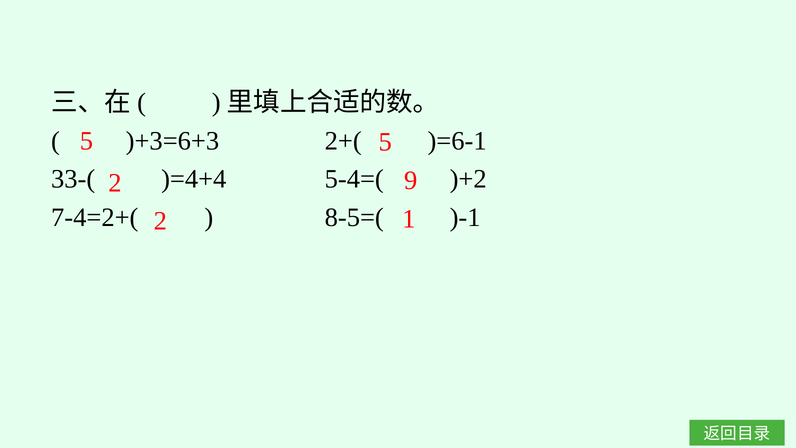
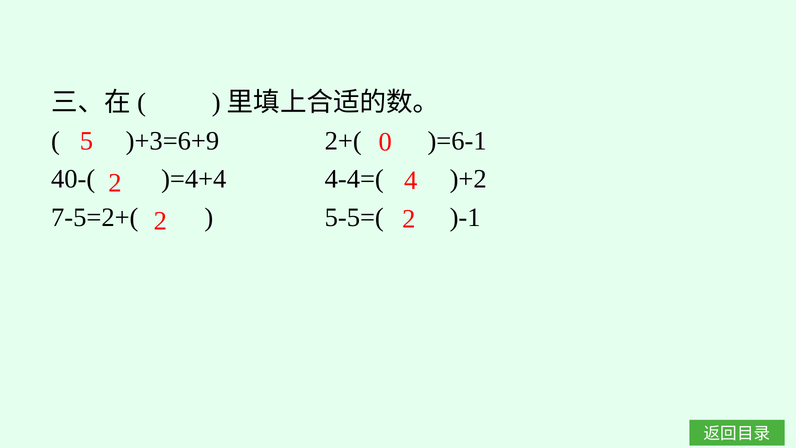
)+3=6+3: )+3=6+3 -> )+3=6+9 (172, 141)
5 5: 5 -> 0 (385, 142)
33-(: 33-( -> 40-( (73, 179)
5-4=(: 5-4=( -> 4-4=( (354, 179)
9: 9 -> 4 (411, 180)
7-4=2+(: 7-4=2+( -> 7-5=2+( (95, 217)
8-5=(: 8-5=( -> 5-5=( (354, 217)
2 1: 1 -> 2 (409, 219)
